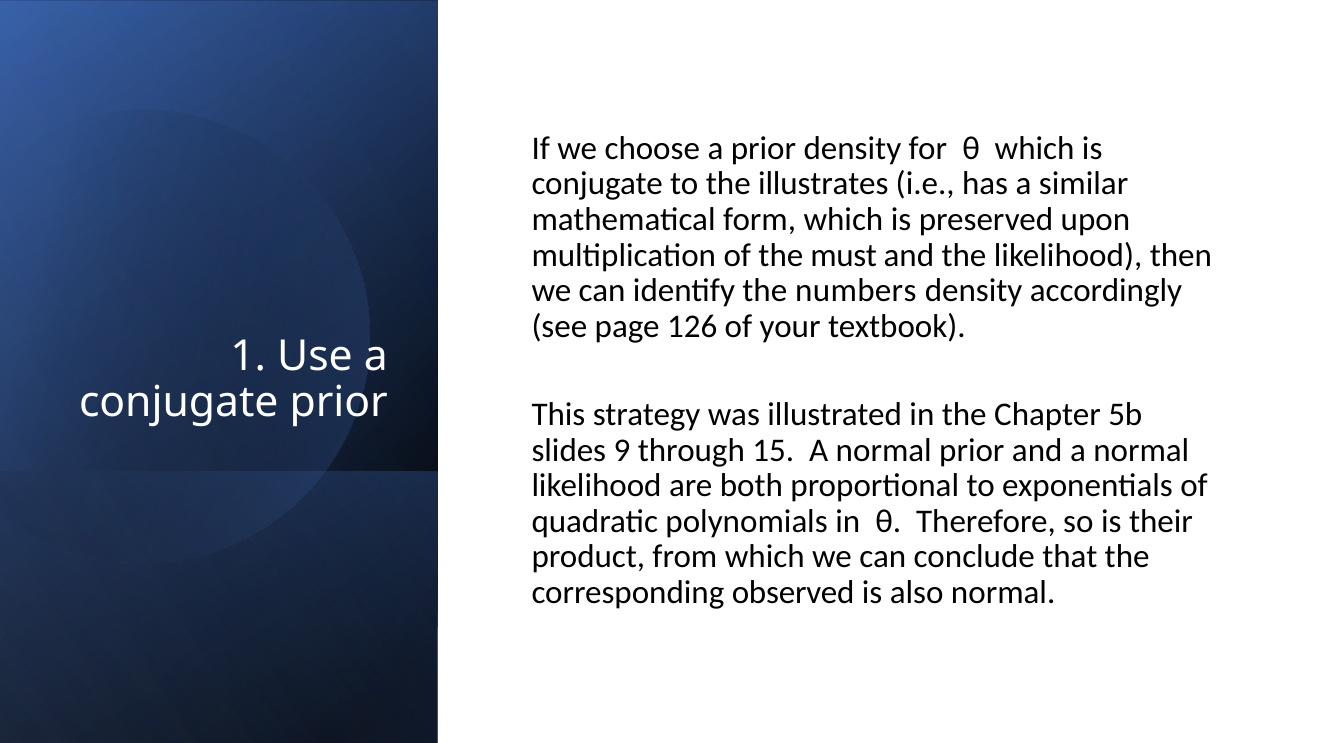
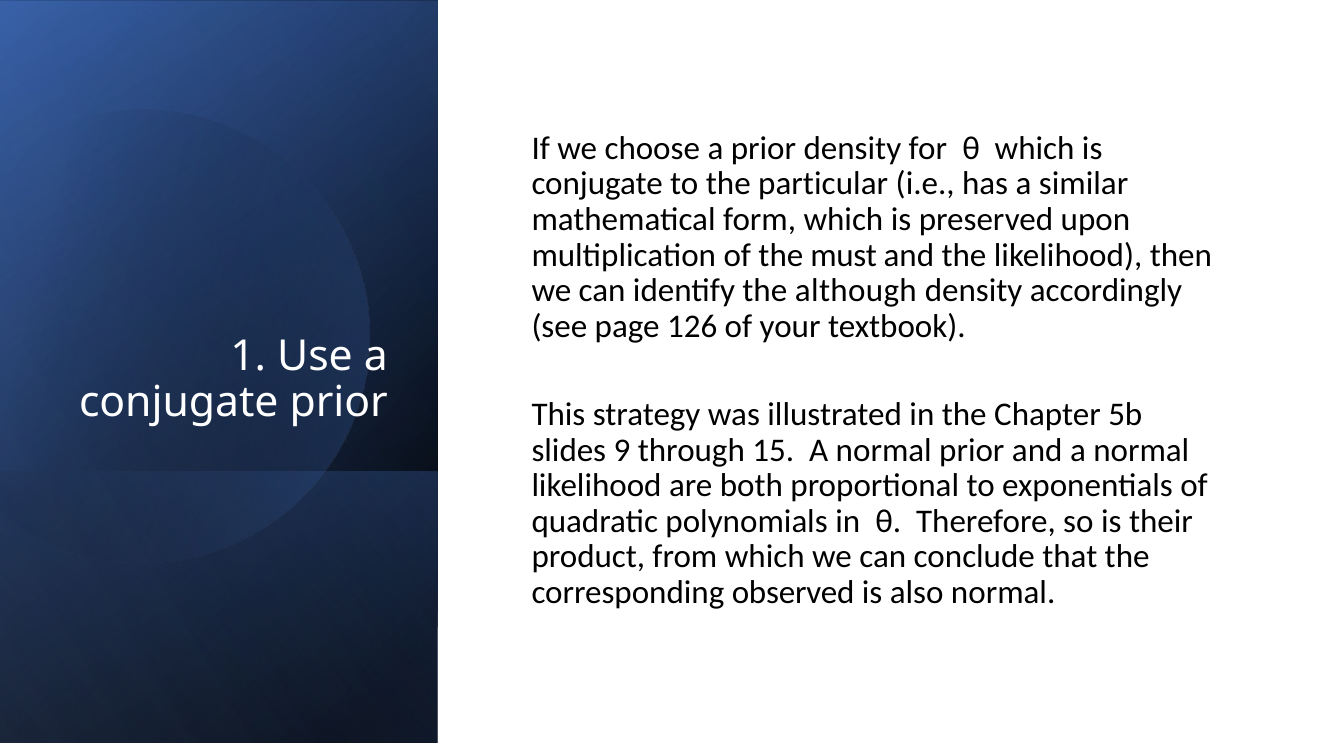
illustrates: illustrates -> particular (823, 184)
numbers: numbers -> although (856, 291)
